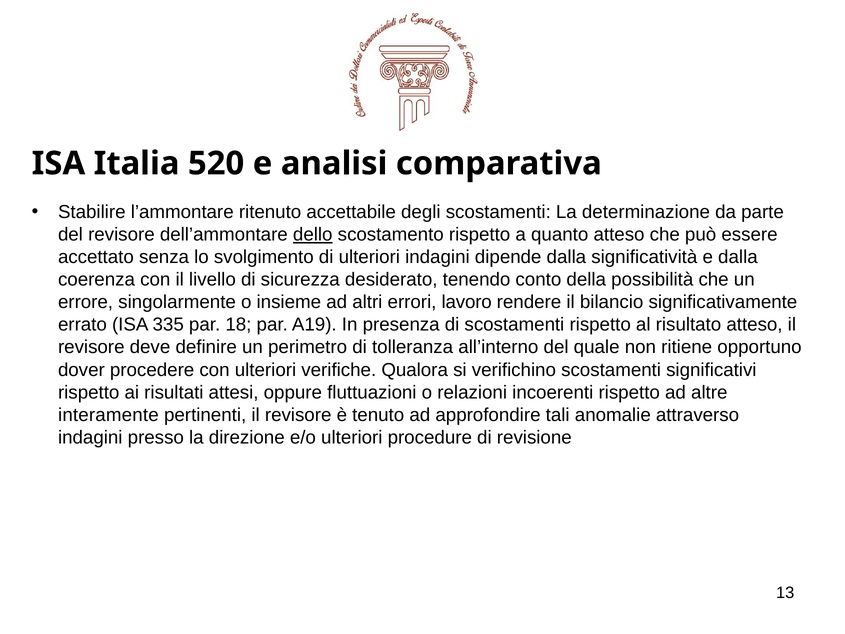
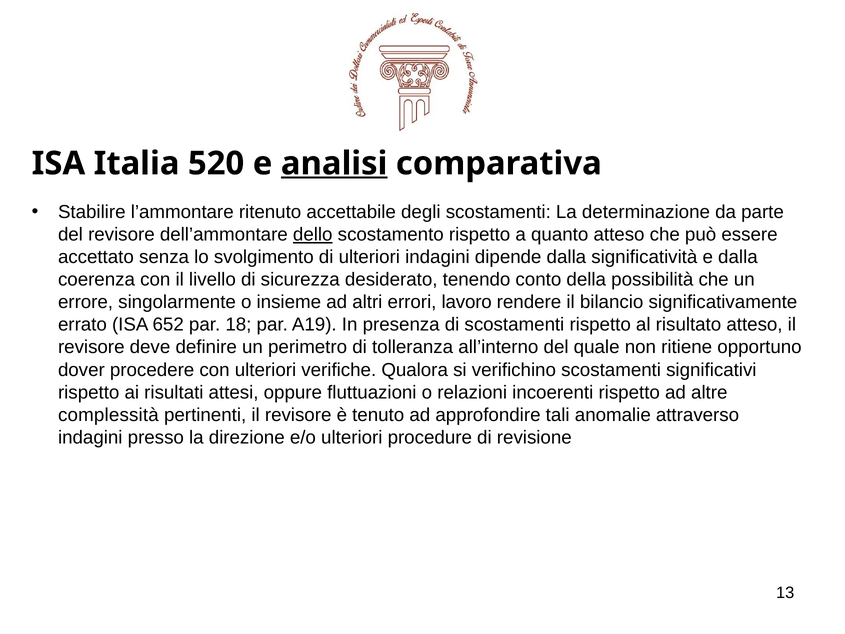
analisi underline: none -> present (334, 163)
335: 335 -> 652 (168, 325)
interamente: interamente -> complessità (108, 415)
